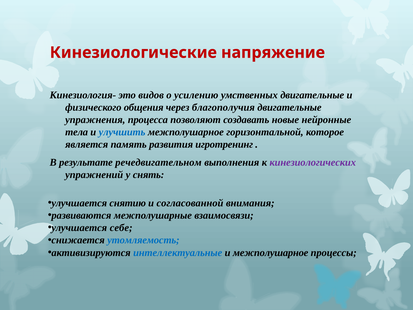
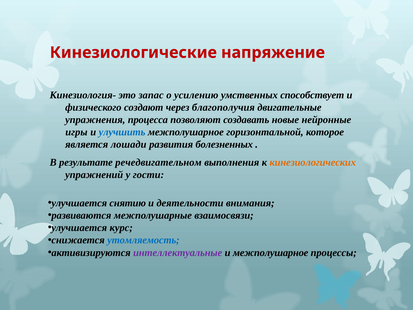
видов: видов -> запас (151, 95)
умственных двигательные: двигательные -> способствует (312, 95)
общения: общения -> создают (144, 107)
тела: тела -> игры (76, 132)
память: память -> лошади (129, 144)
игротренинг: игротренинг -> болезненных (224, 144)
кинезиологических colour: purple -> orange (313, 162)
снять: снять -> гости (148, 175)
согласованной: согласованной -> деятельности (190, 203)
себе: себе -> курс (121, 228)
интеллектуальные colour: blue -> purple (178, 252)
